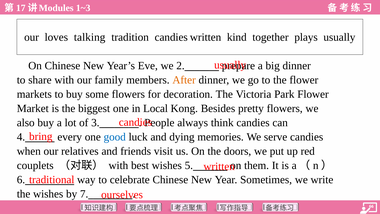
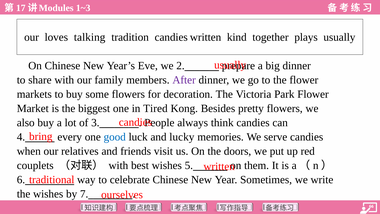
After colour: orange -> purple (184, 80)
Local: Local -> Tired (155, 108)
dying: dying -> lucky (182, 137)
